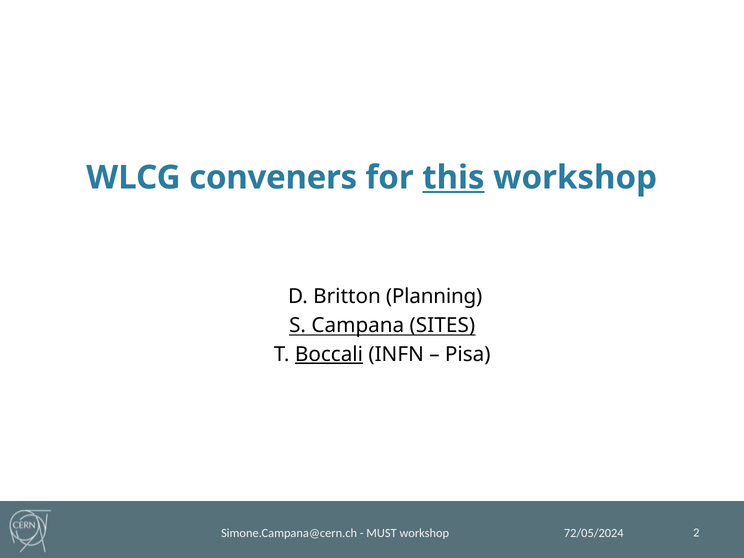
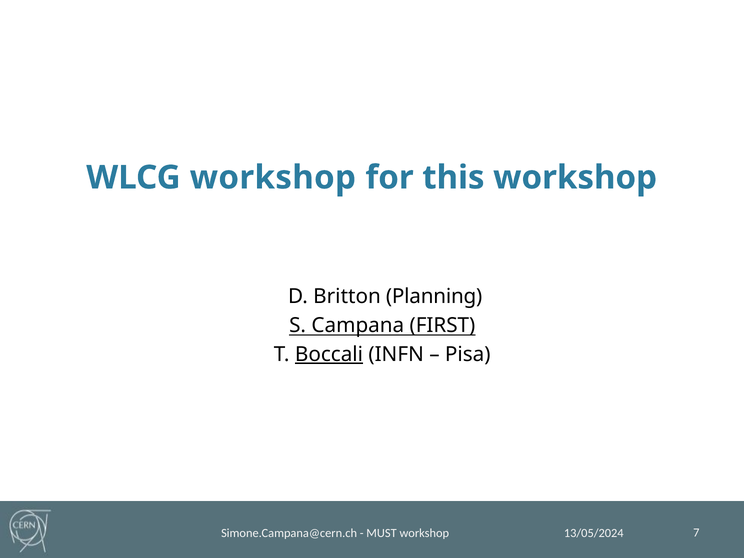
WLCG conveners: conveners -> workshop (273, 178)
this underline: present -> none (453, 178)
SITES: SITES -> FIRST (442, 325)
2: 2 -> 7 (696, 533)
72/05/2024: 72/05/2024 -> 13/05/2024 (594, 533)
